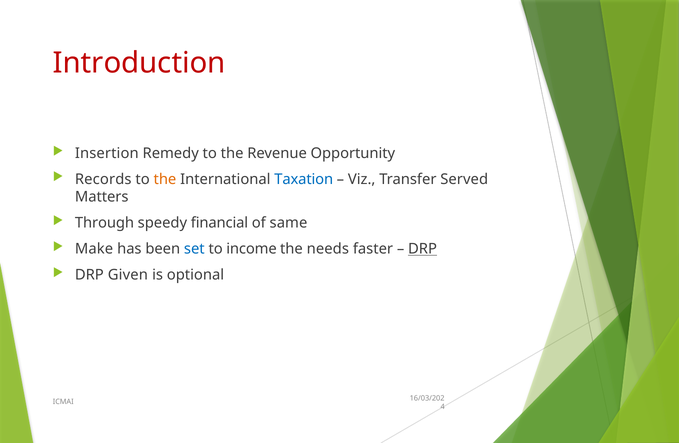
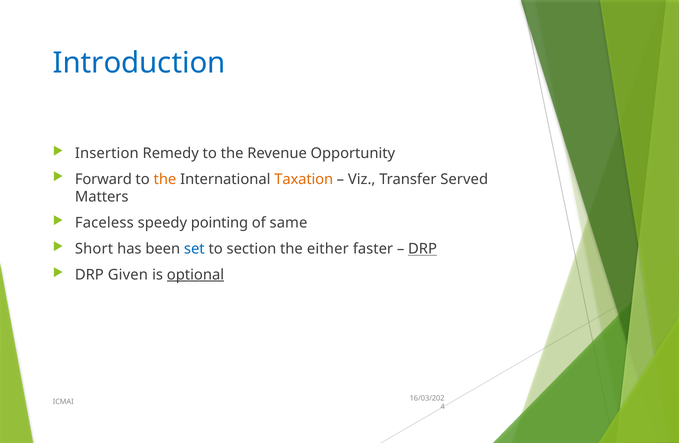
Introduction colour: red -> blue (139, 63)
Records: Records -> Forward (103, 179)
Taxation colour: blue -> orange (304, 179)
Through: Through -> Faceless (104, 223)
financial: financial -> pointing (220, 223)
Make: Make -> Short (94, 249)
income: income -> section (251, 249)
needs: needs -> either (328, 249)
optional underline: none -> present (196, 275)
